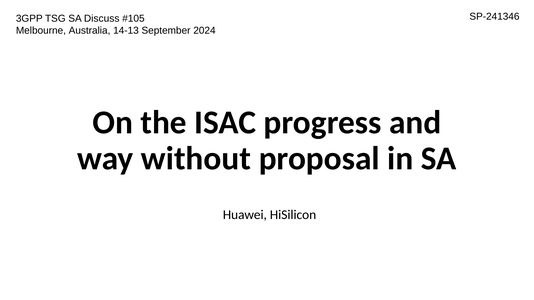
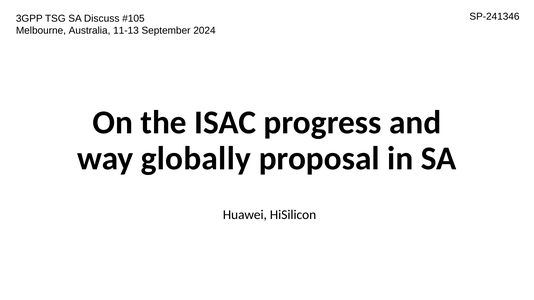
14-13: 14-13 -> 11-13 (126, 31)
without: without -> globally (196, 159)
